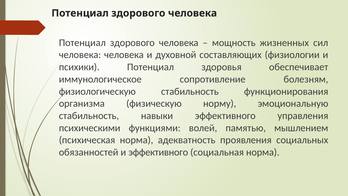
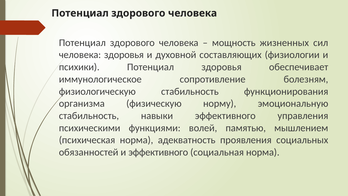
человека человека: человека -> здоровья (124, 55)
